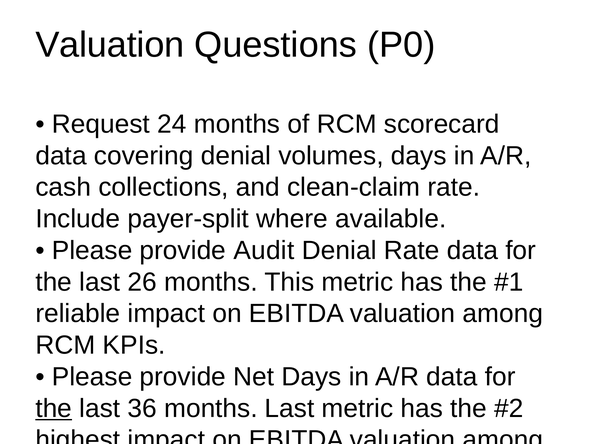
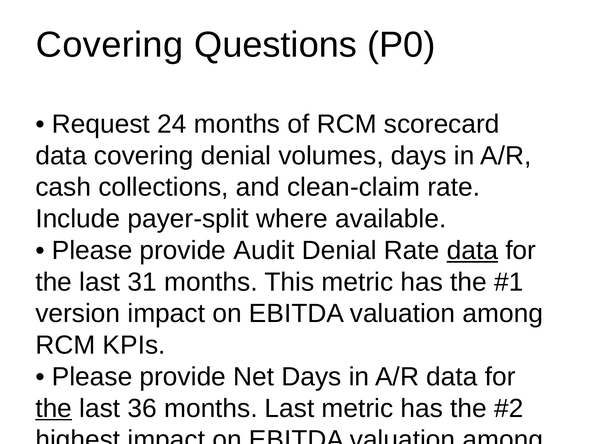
Valuation: Valuation -> Covering (110, 45)
data underline: none -> present (472, 250)
26: 26 -> 31 (142, 282)
reliable: reliable -> version (78, 314)
